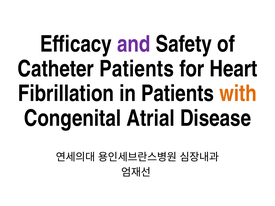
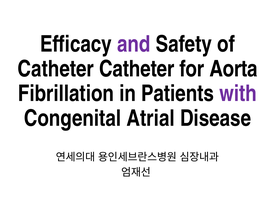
Catheter Patients: Patients -> Catheter (137, 69)
Heart: Heart -> Aorta (234, 69)
with colour: orange -> purple (238, 94)
